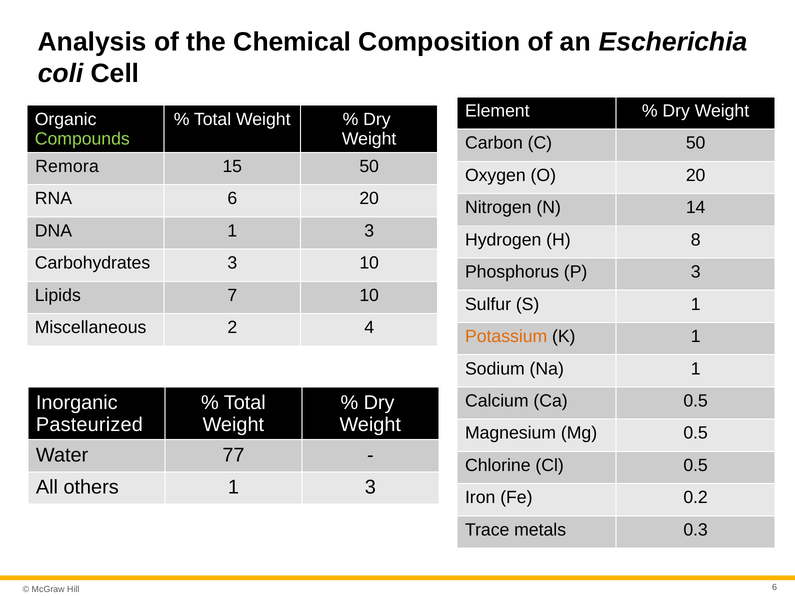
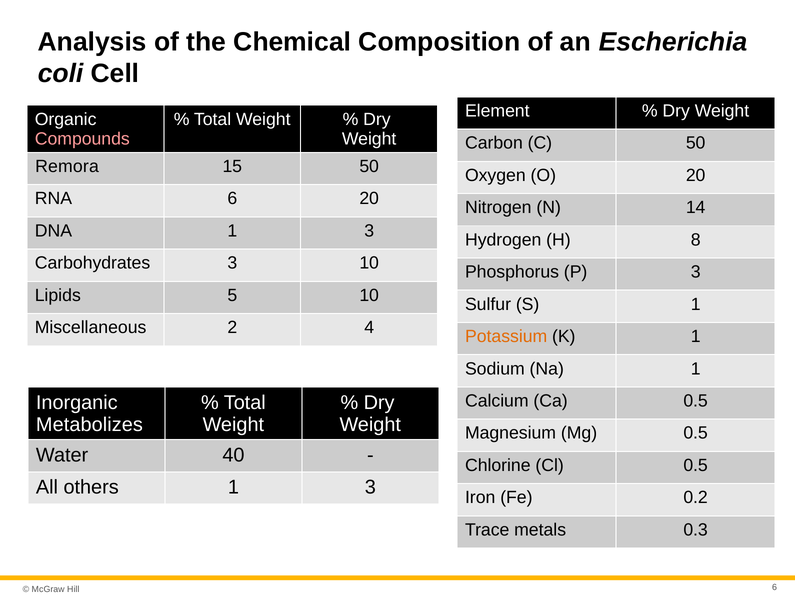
Compounds colour: light green -> pink (82, 139)
7: 7 -> 5 (232, 295)
Pasteurized: Pasteurized -> Metabolizes (89, 425)
77: 77 -> 40 (233, 455)
